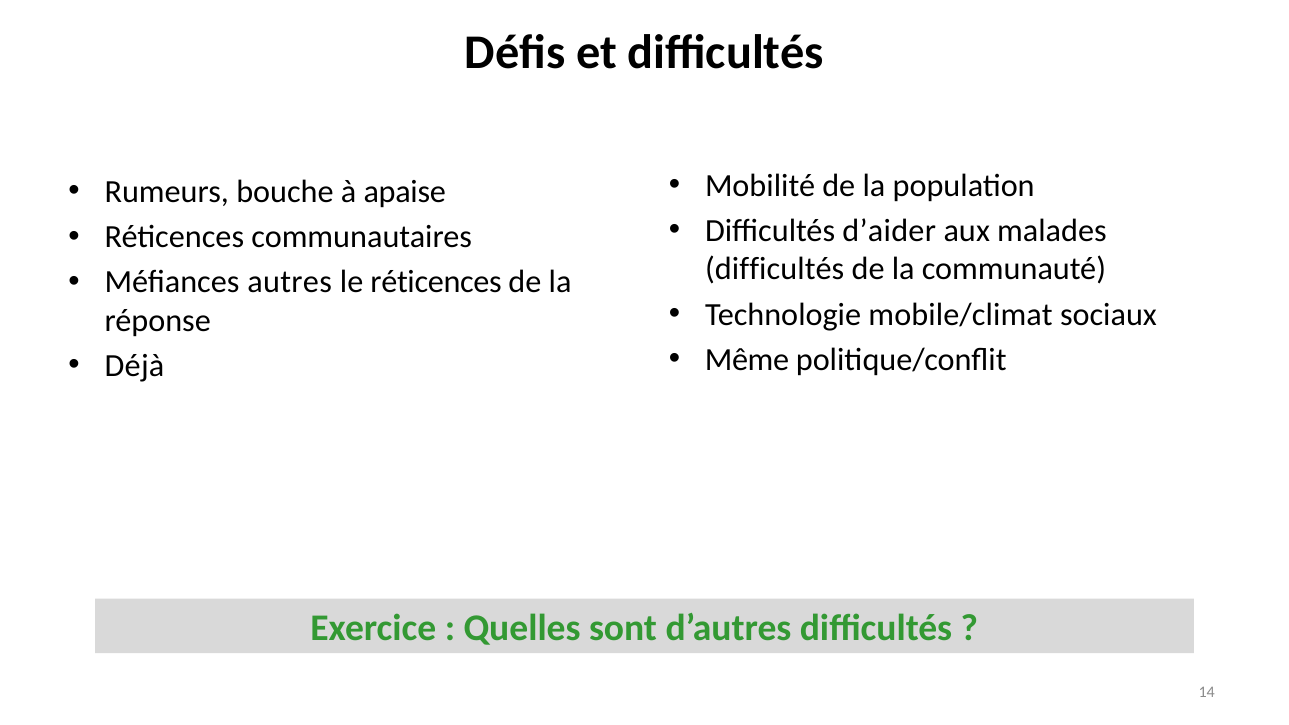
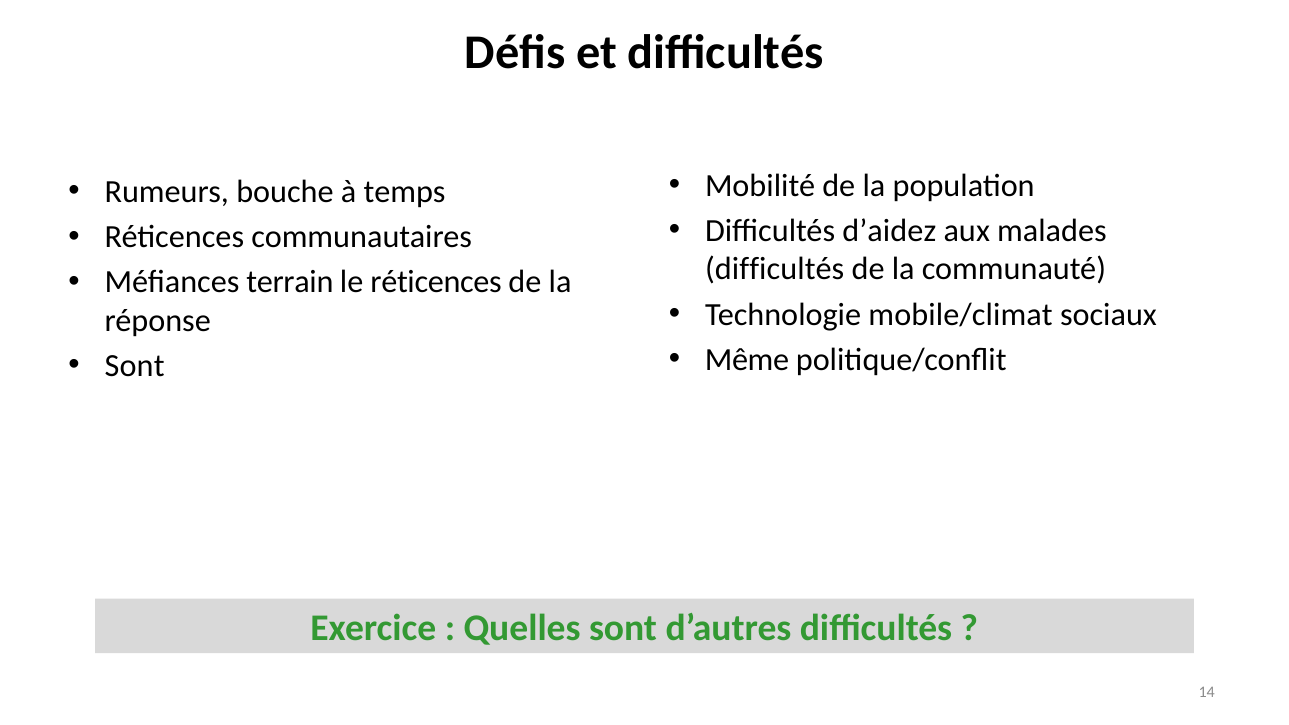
apaise: apaise -> temps (405, 192)
d’aider: d’aider -> d’aidez (889, 231)
autres: autres -> terrain (290, 282)
Déjà: Déjà -> Sont (135, 366)
